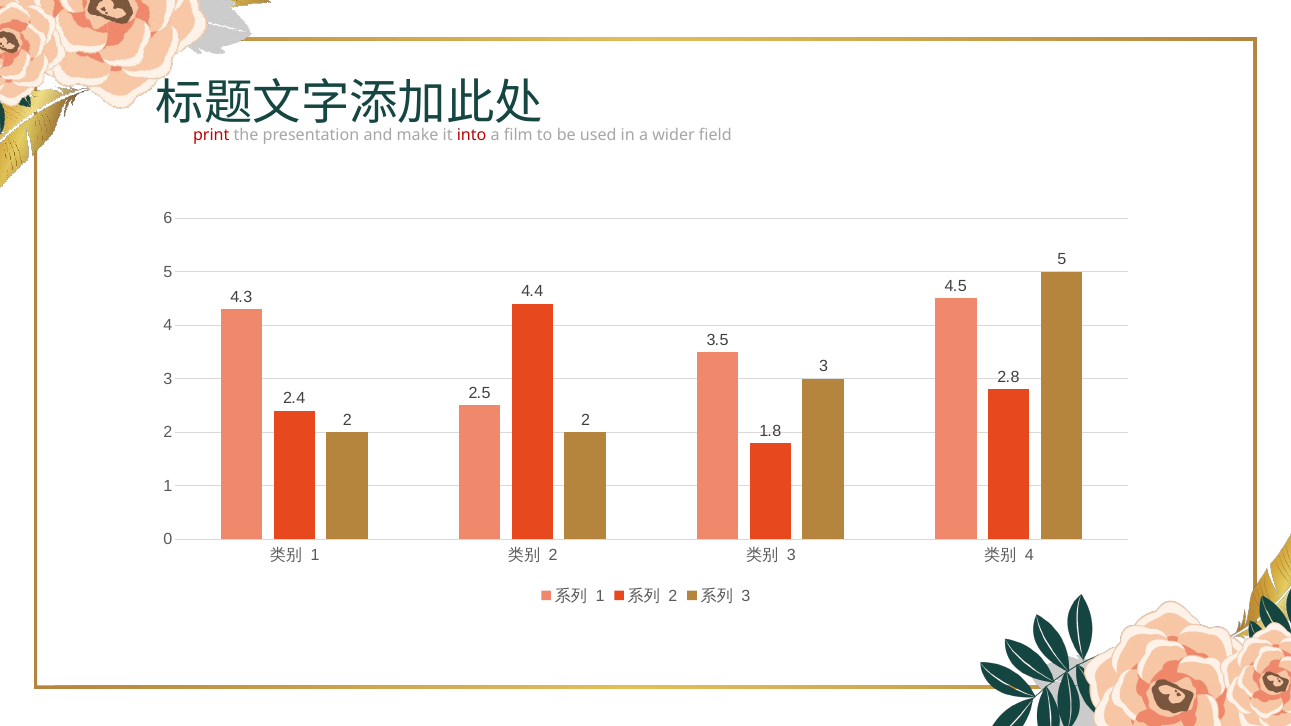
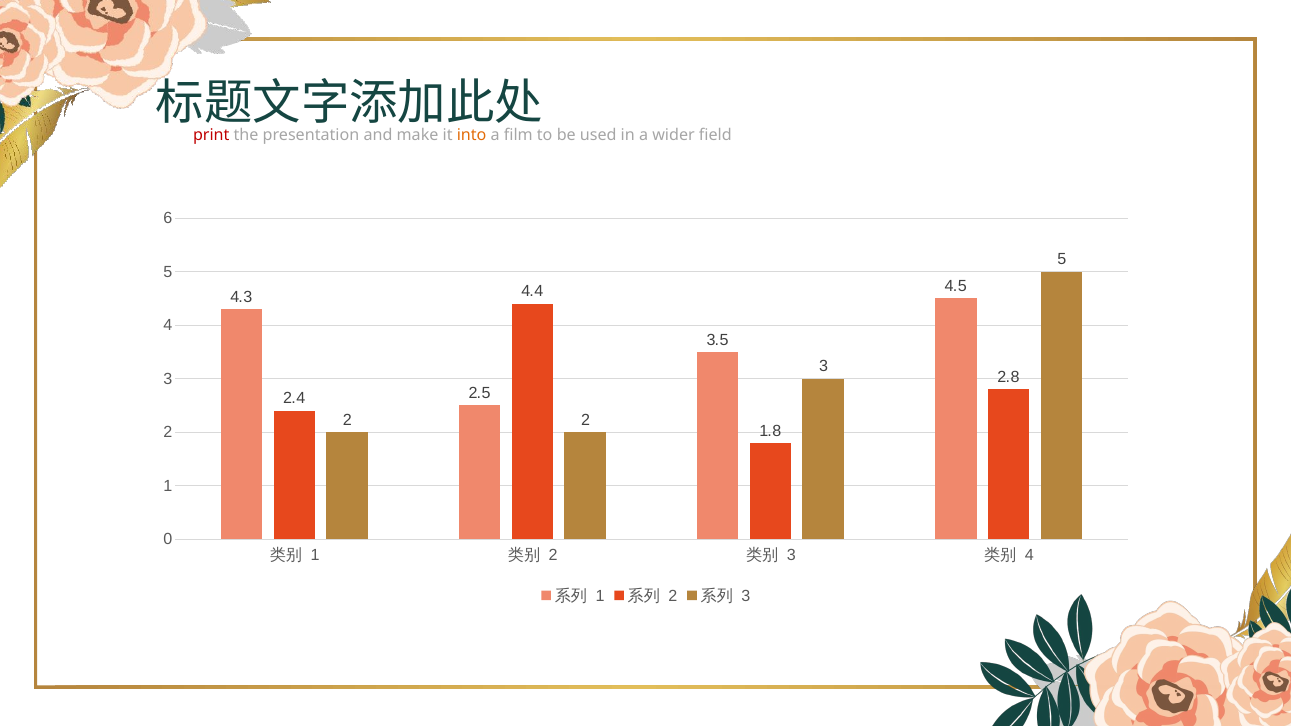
into colour: red -> orange (472, 135)
